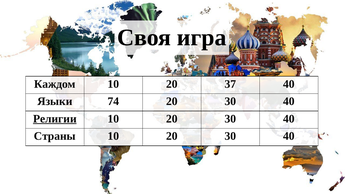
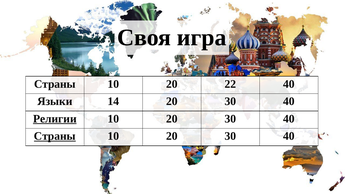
Каждом: Каждом -> Страны (55, 84)
37: 37 -> 22 (230, 84)
74: 74 -> 14 (113, 101)
Страны underline: none -> present (55, 136)
